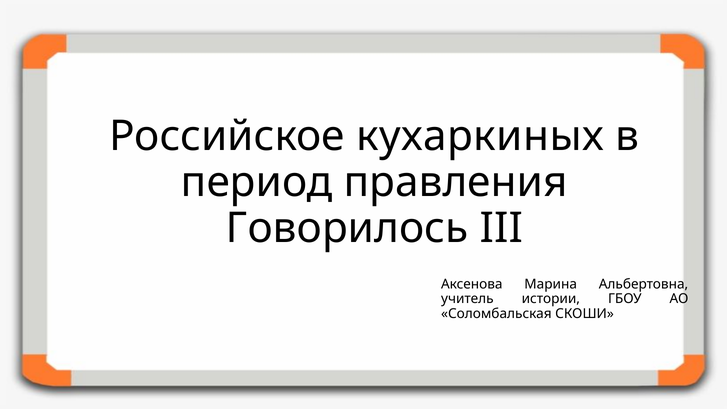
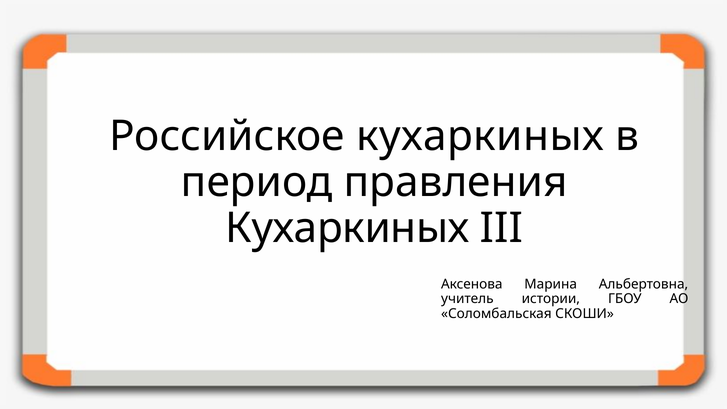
Говорилось: Говорилось -> Кухаркиных (347, 228)
